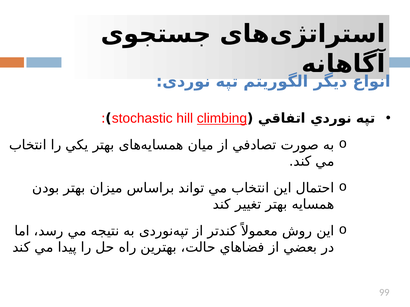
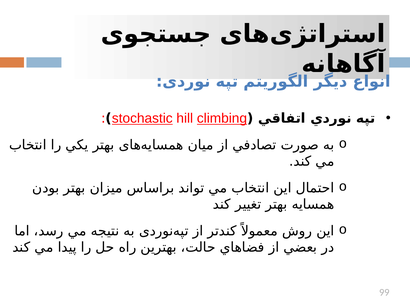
stochastic underline: none -> present (142, 119)
